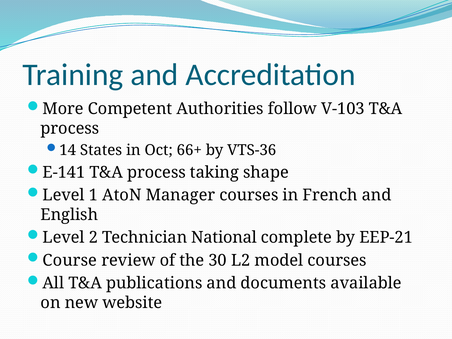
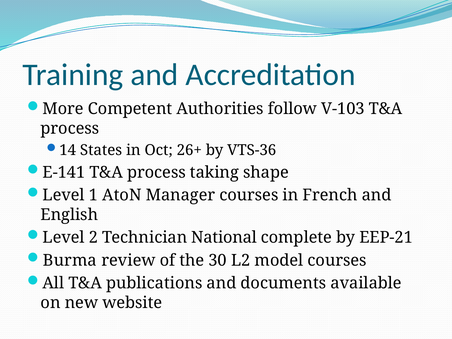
66+: 66+ -> 26+ (189, 150)
Course: Course -> Burma (70, 260)
